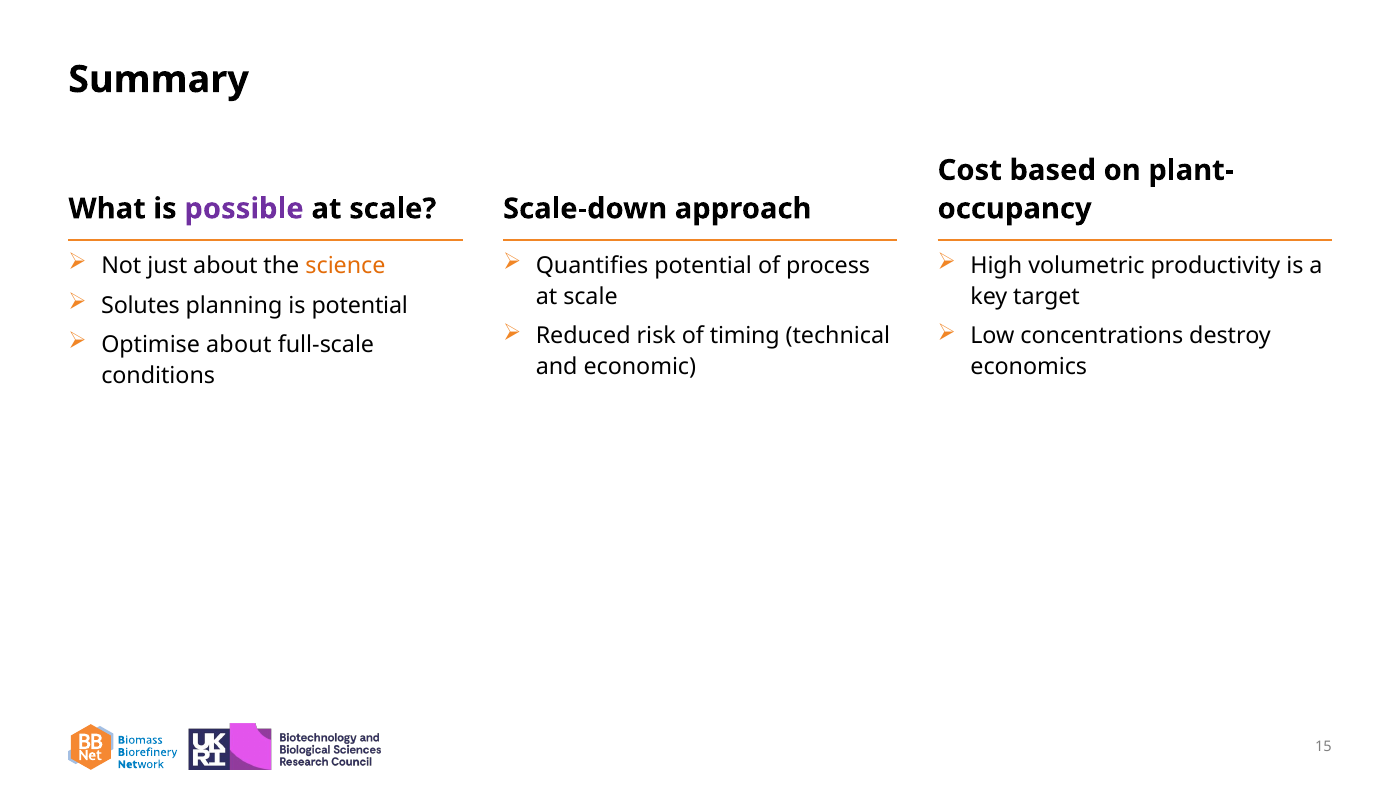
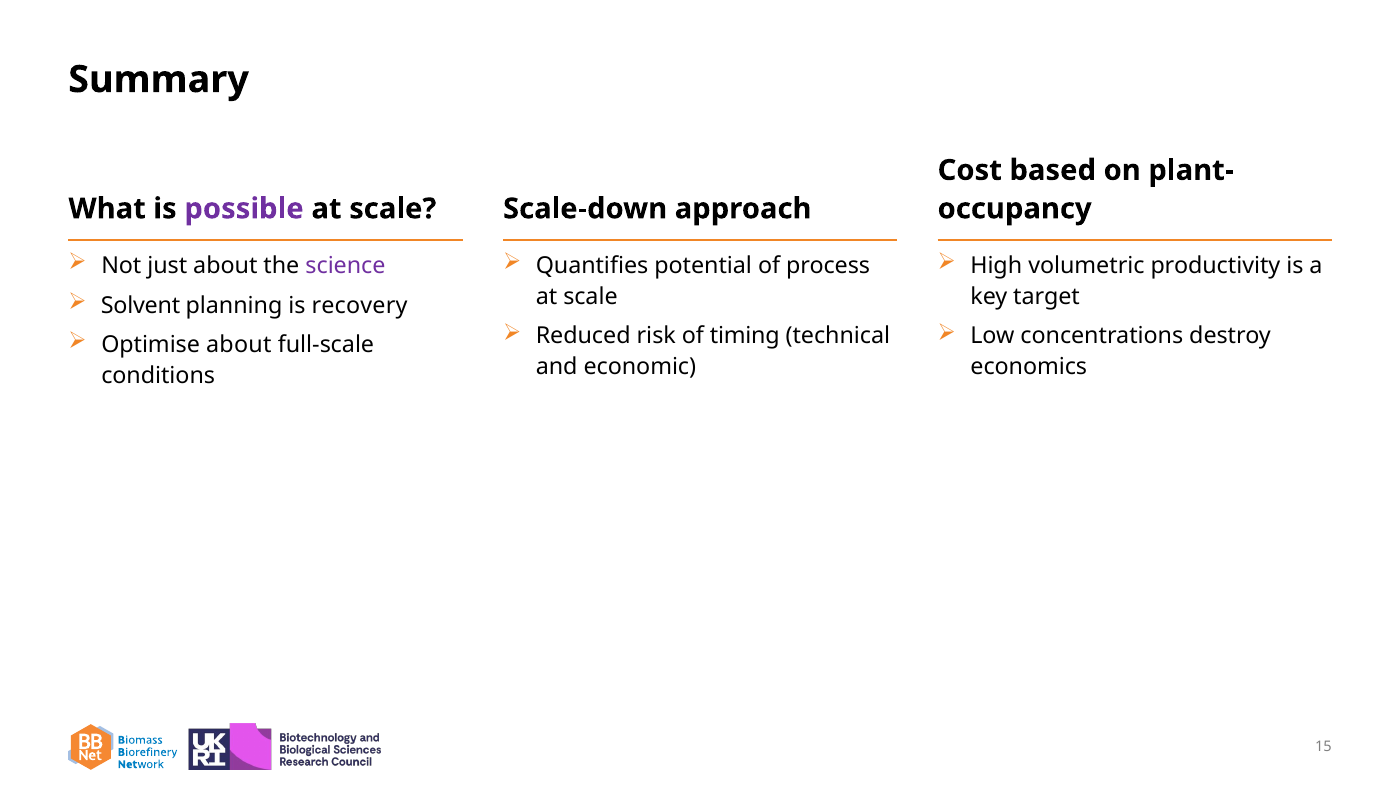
science colour: orange -> purple (346, 266)
Solutes: Solutes -> Solvent (141, 306)
is potential: potential -> recovery (360, 306)
